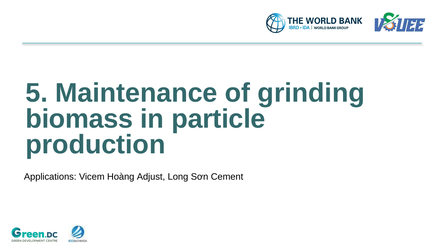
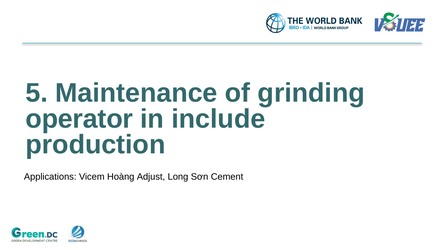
biomass: biomass -> operator (79, 119)
particle: particle -> include (218, 119)
